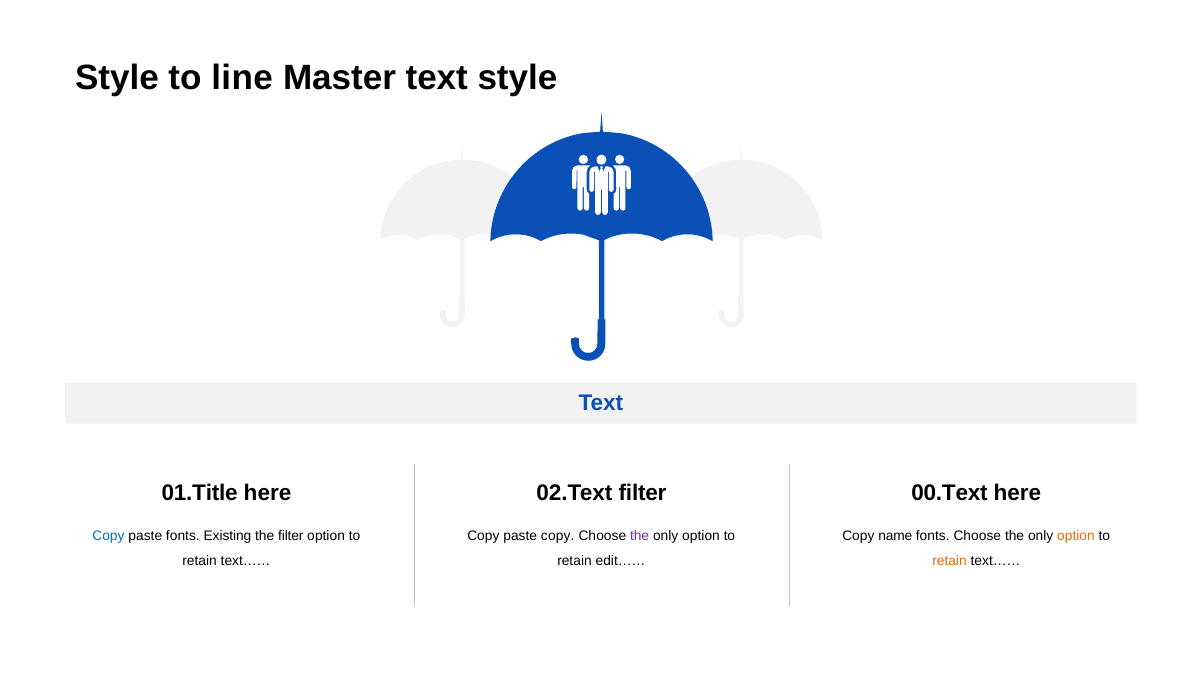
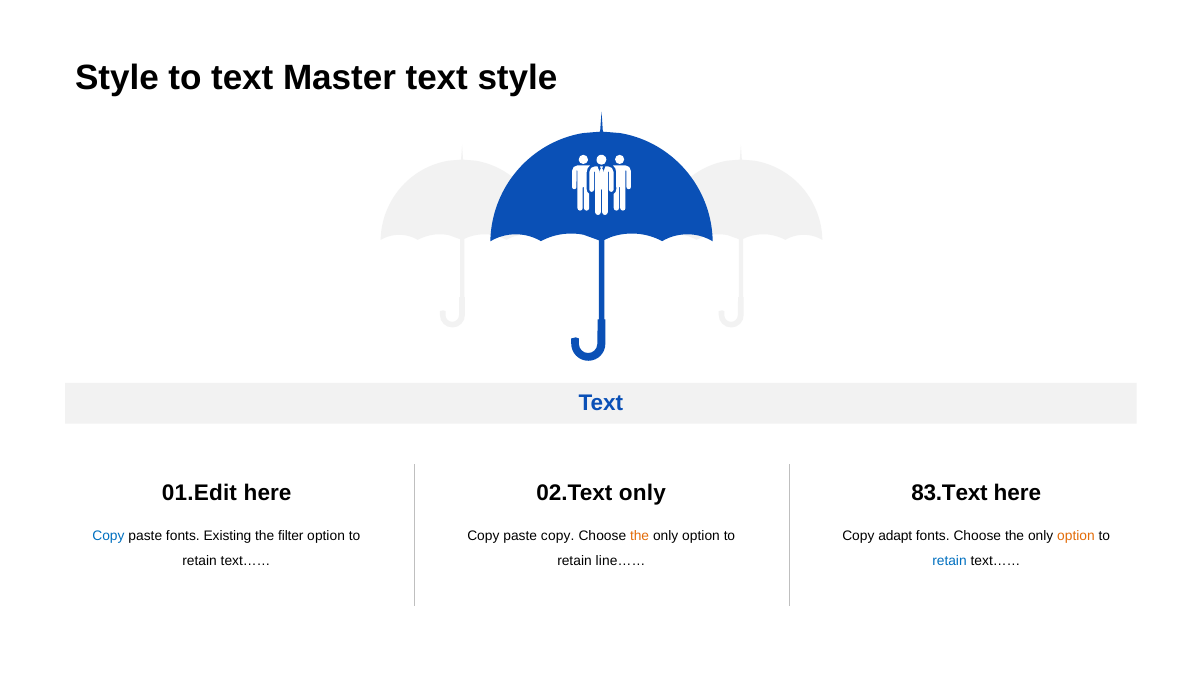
to line: line -> text (242, 78)
01.Title: 01.Title -> 01.Edit (199, 493)
02.Text filter: filter -> only (642, 493)
00.Text: 00.Text -> 83.Text (950, 493)
the colour: purple -> orange (640, 536)
name: name -> adapt (895, 536)
edit……: edit…… -> line…… (620, 561)
retain colour: orange -> blue (949, 561)
